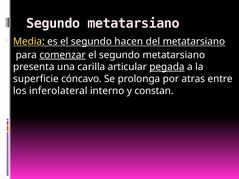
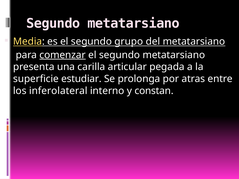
hacen: hacen -> grupo (129, 41)
pegada underline: present -> none (167, 67)
cóncavo: cóncavo -> estudiar (81, 79)
